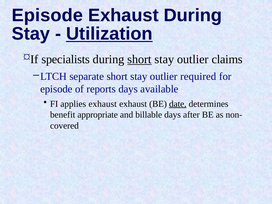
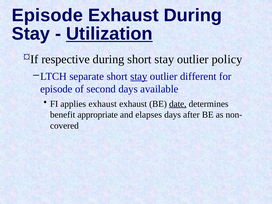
specialists: specialists -> respective (66, 59)
short underline: present -> none (139, 59)
claims: claims -> policy (227, 59)
stay underline: none -> present (139, 76)
required: required -> different (198, 76)
reports: reports -> second (101, 89)
billable: billable -> elapses (149, 115)
